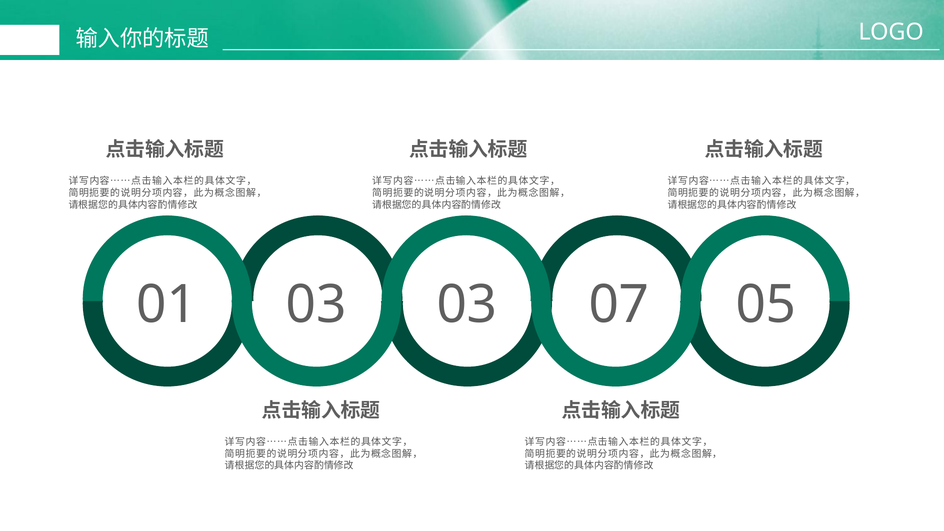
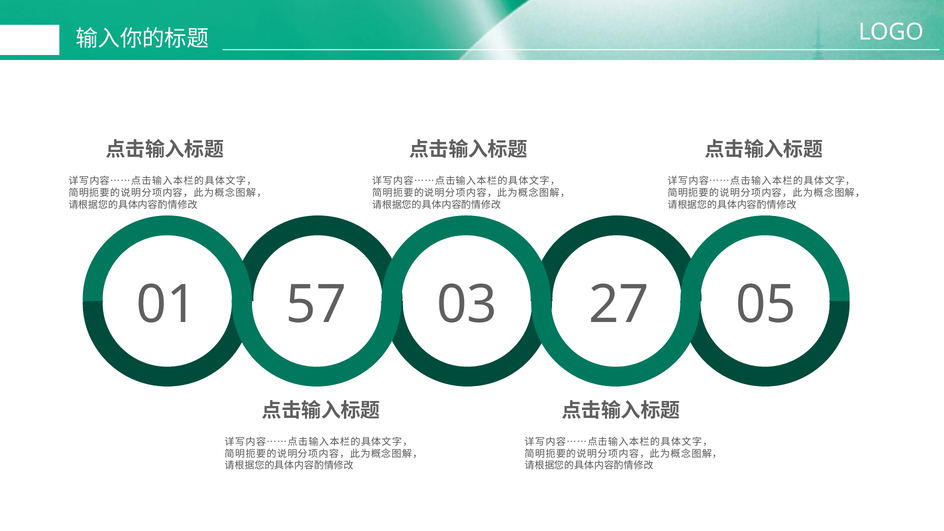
01 03: 03 -> 57 (316, 305)
07: 07 -> 27 (619, 305)
